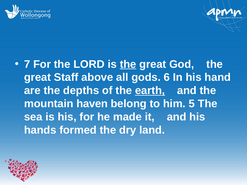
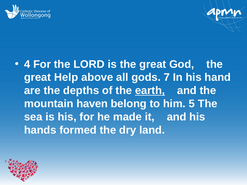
7: 7 -> 4 (27, 64)
the underline: present -> none (128, 64)
Staff: Staff -> Help (66, 77)
6: 6 -> 7 (167, 77)
